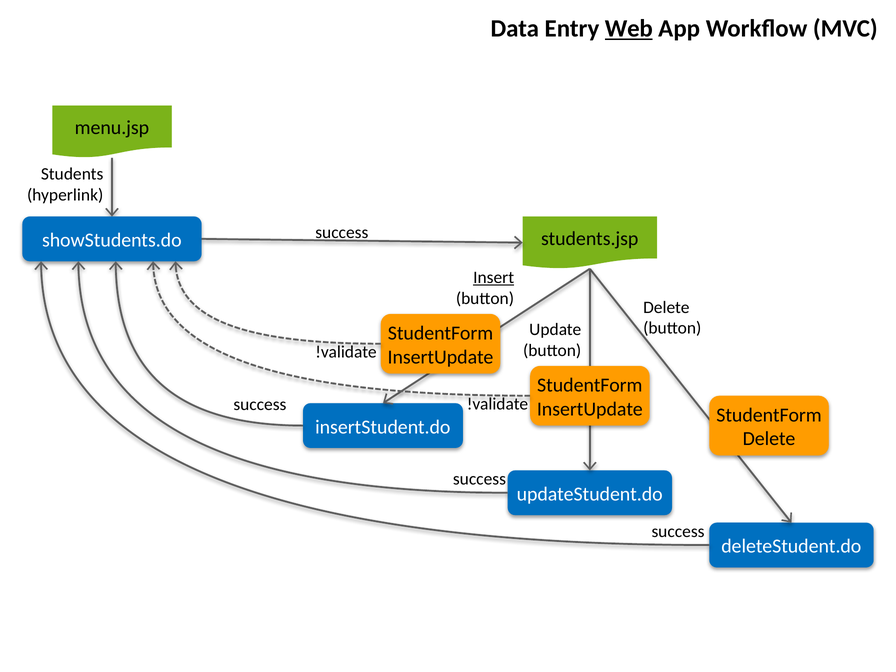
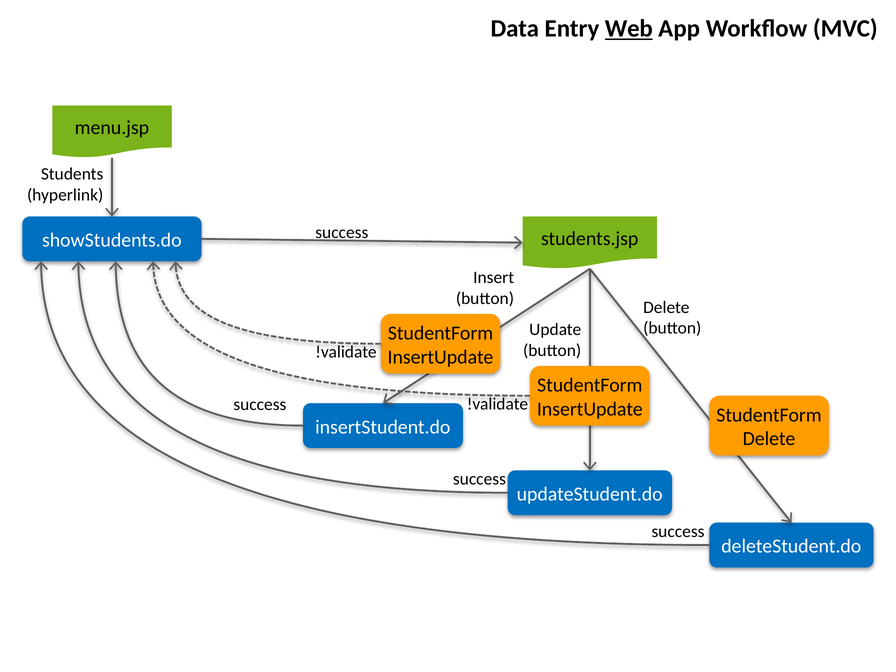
Insert underline: present -> none (494, 277)
